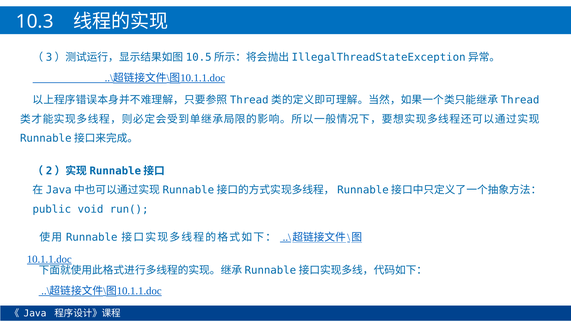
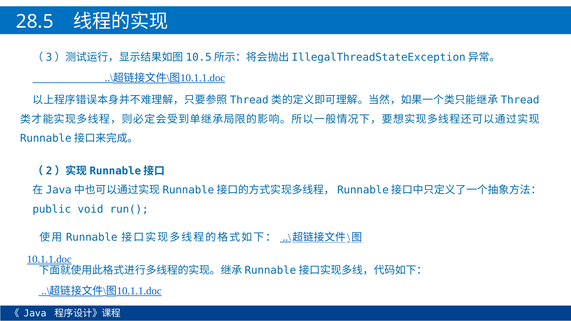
10.3: 10.3 -> 28.5 (35, 22)
